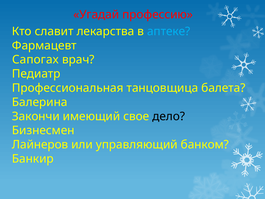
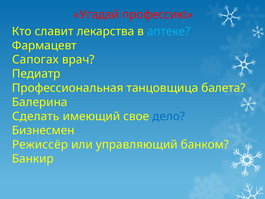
Закончи: Закончи -> Сделать (36, 116)
дело colour: black -> blue (169, 116)
Лайнеров: Лайнеров -> Режиссёр (40, 144)
